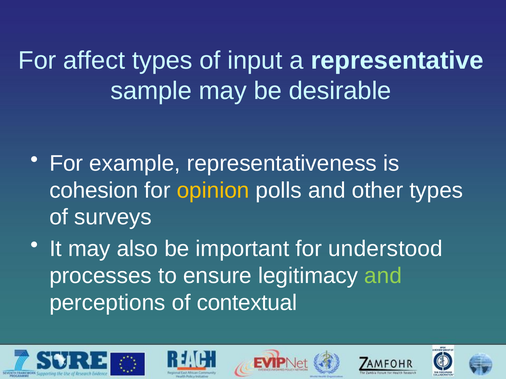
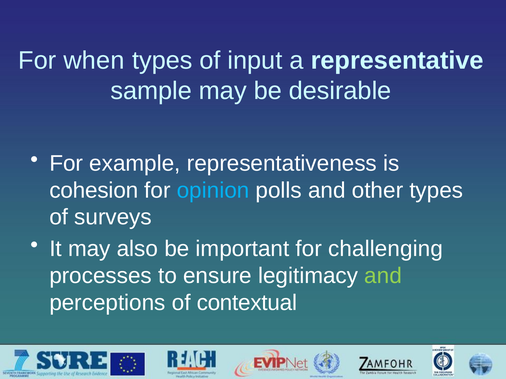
affect: affect -> when (94, 61)
opinion colour: yellow -> light blue (213, 191)
understood: understood -> challenging (386, 249)
